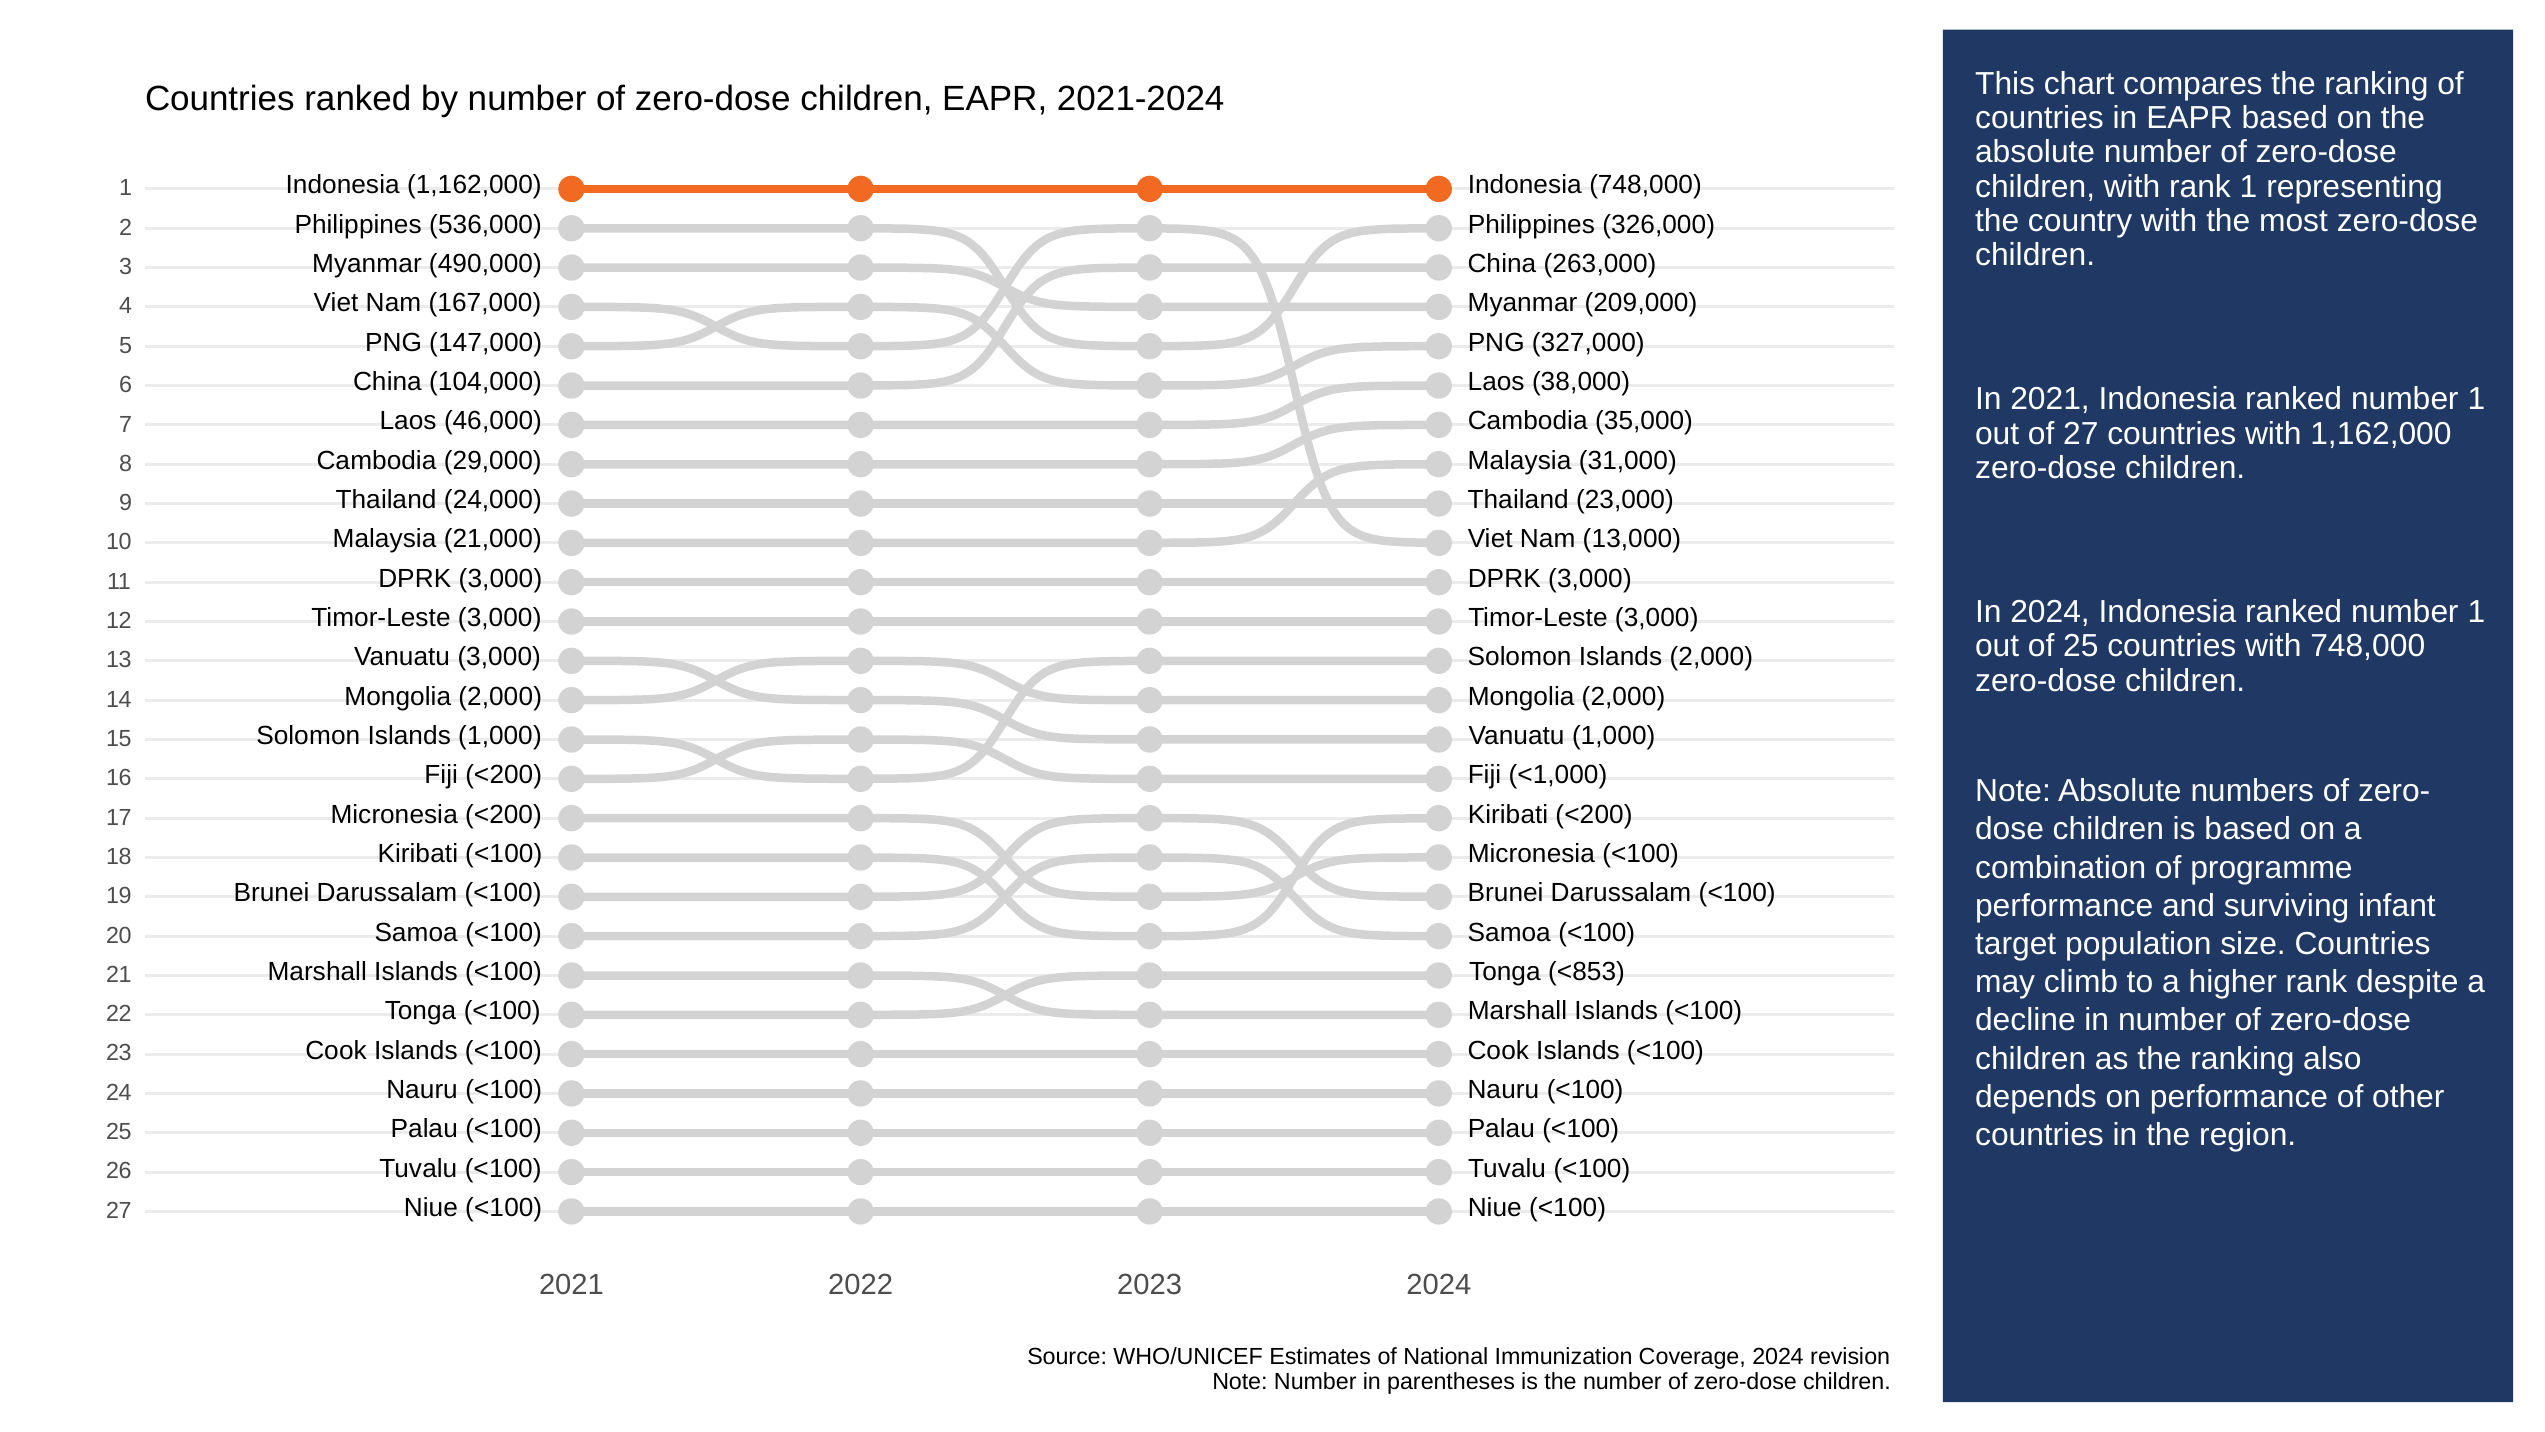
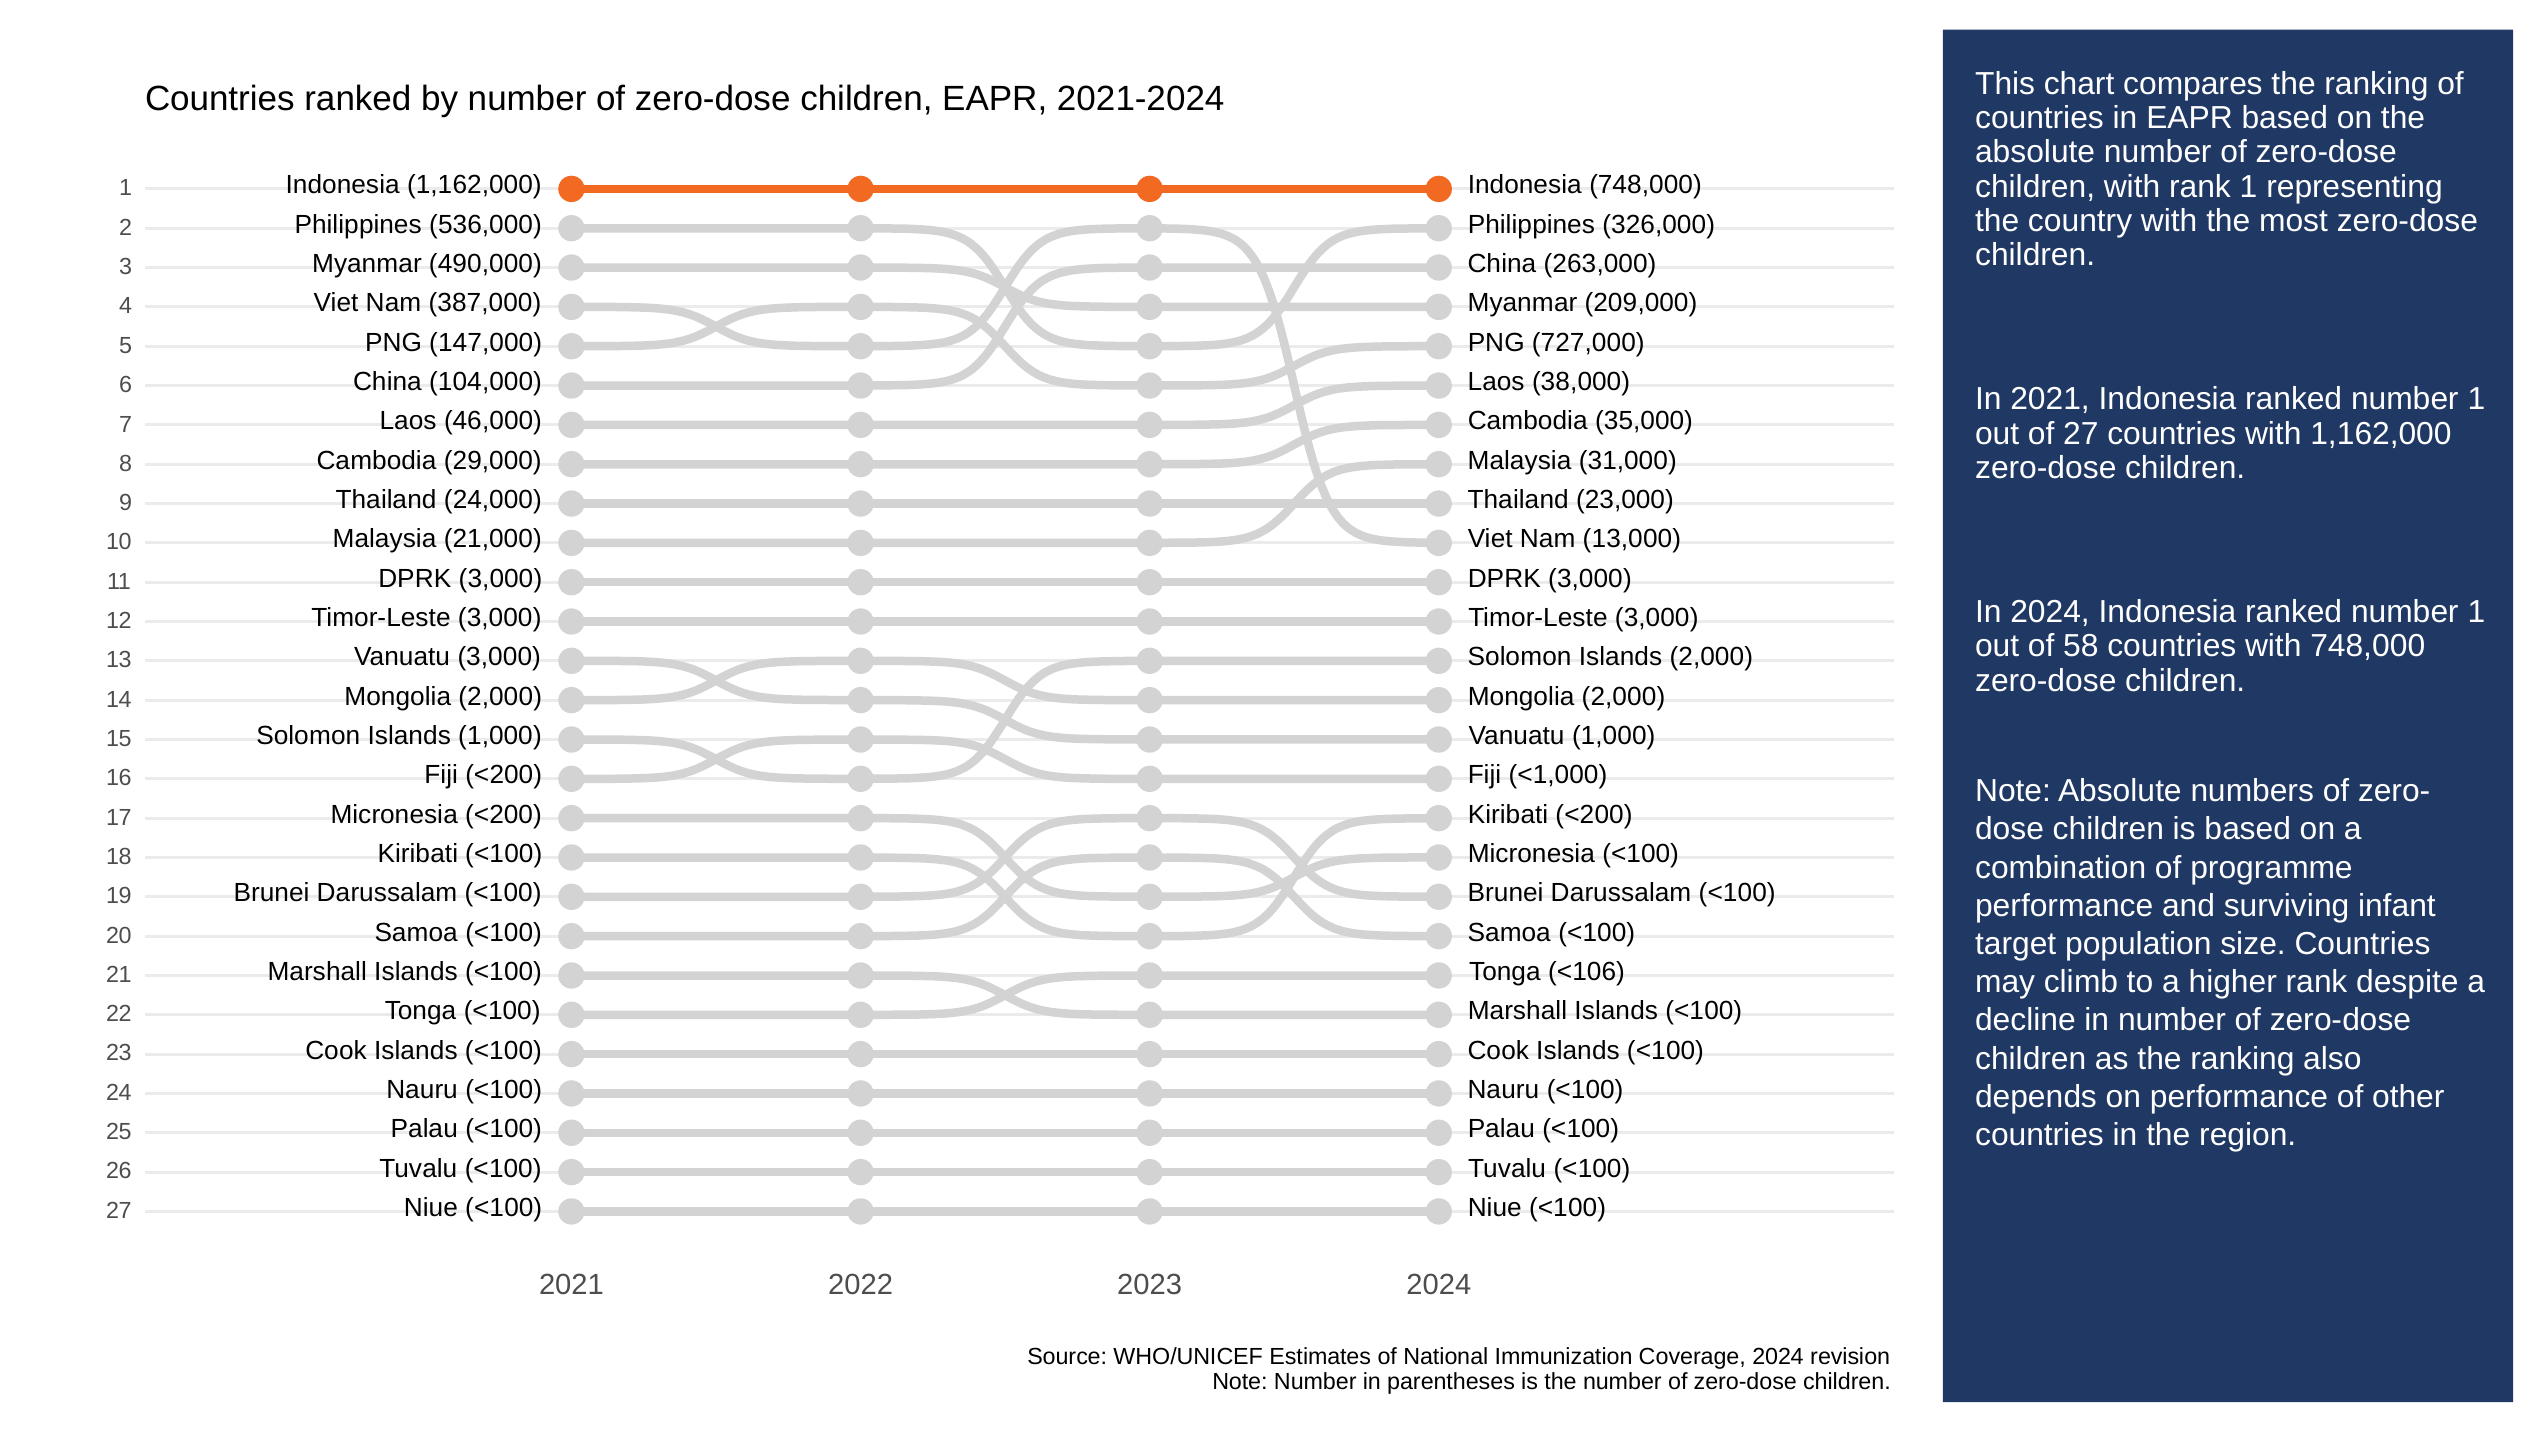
167,000: 167,000 -> 387,000 (485, 303)
327,000: 327,000 -> 727,000 (1588, 342)
of 25: 25 -> 58 (2081, 646)
<853: <853 -> <106 (1587, 971)
